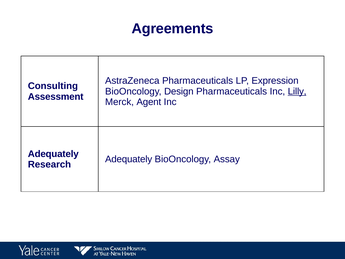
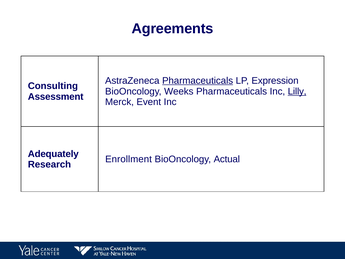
Pharmaceuticals underline: none -> present (198, 81)
Design: Design -> Weeks (179, 91)
Agent: Agent -> Event (149, 102)
Adequately: Adequately -> Enrollment (129, 159)
Assay: Assay -> Actual (227, 159)
